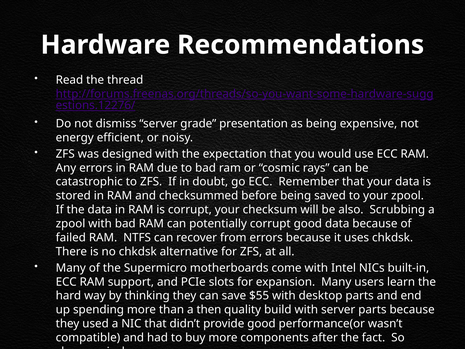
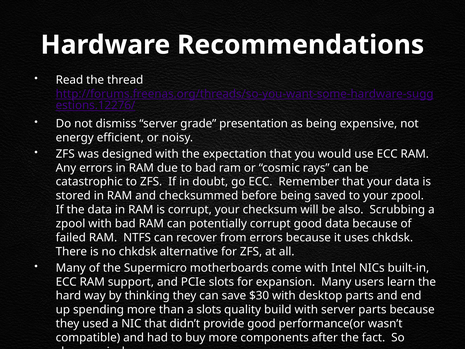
$55: $55 -> $30 (259, 296)
a then: then -> slots (209, 310)
